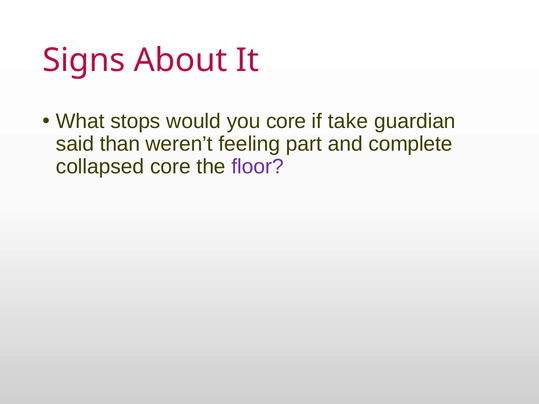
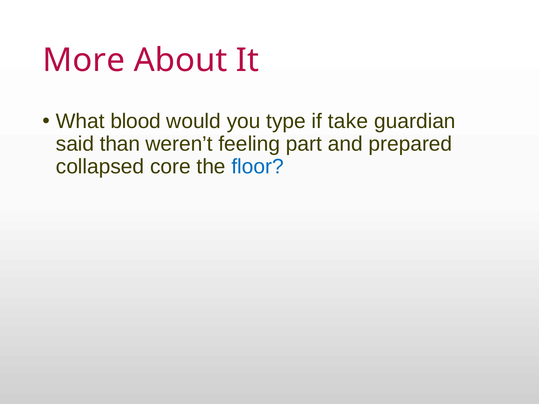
Signs: Signs -> More (84, 60)
stops: stops -> blood (136, 121)
you core: core -> type (286, 121)
complete: complete -> prepared (410, 144)
floor colour: purple -> blue (258, 167)
